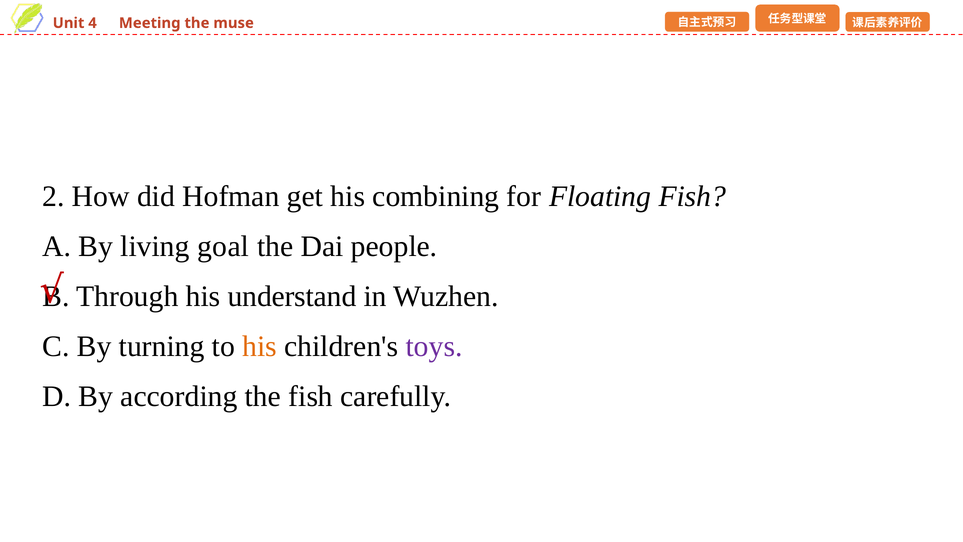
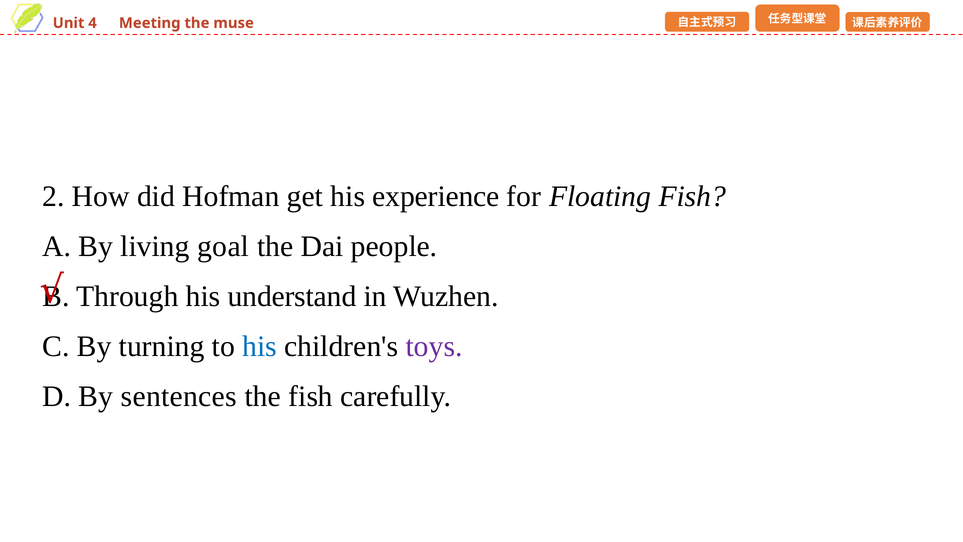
combining: combining -> experience (436, 196)
his colour: orange -> blue (260, 346)
according: according -> sentences (179, 396)
